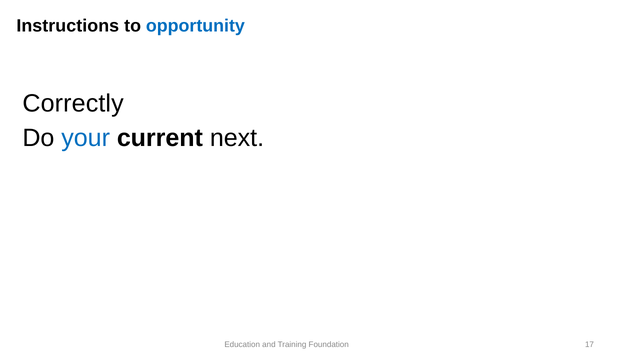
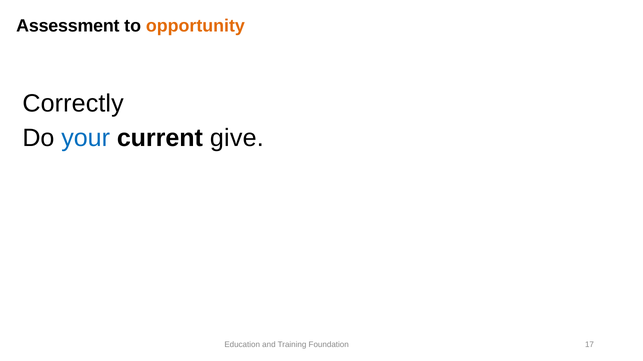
Instructions: Instructions -> Assessment (68, 26)
opportunity colour: blue -> orange (195, 26)
next: next -> give (237, 138)
